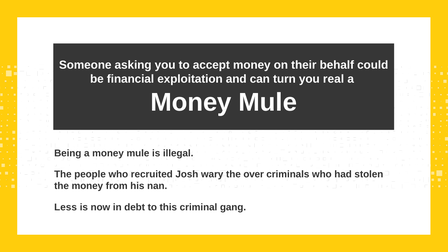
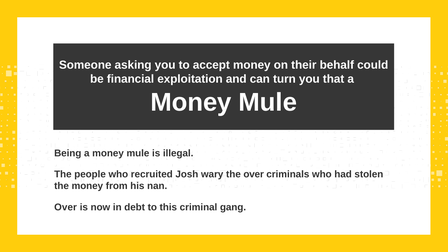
real: real -> that (334, 79)
Less: Less -> Over (66, 207)
